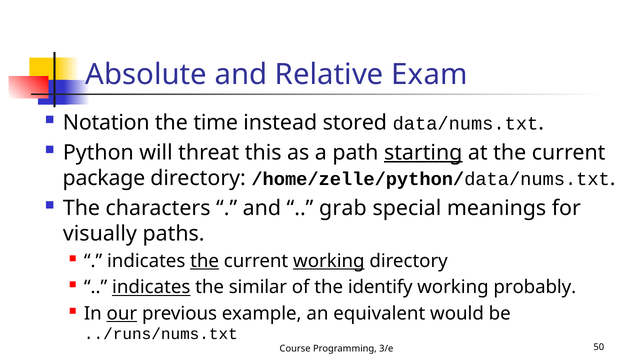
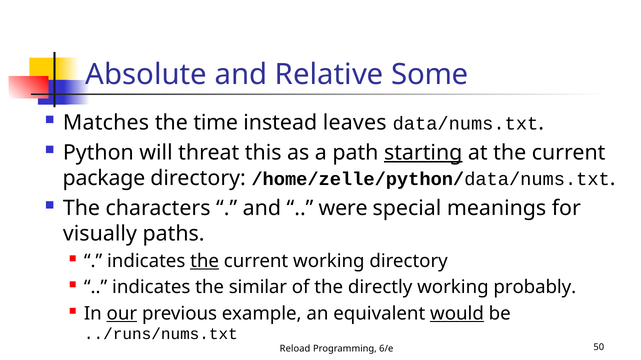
Exam: Exam -> Some (430, 75)
Notation: Notation -> Matches (106, 123)
stored: stored -> leaves (355, 123)
grab: grab -> were (343, 208)
working underline: present -> none (329, 262)
indicates underline: present -> none (151, 288)
identify: identify -> directly (380, 288)
would underline: none -> present (457, 314)
Course: Course -> Reload (295, 349)
3/e: 3/e -> 6/e (386, 349)
